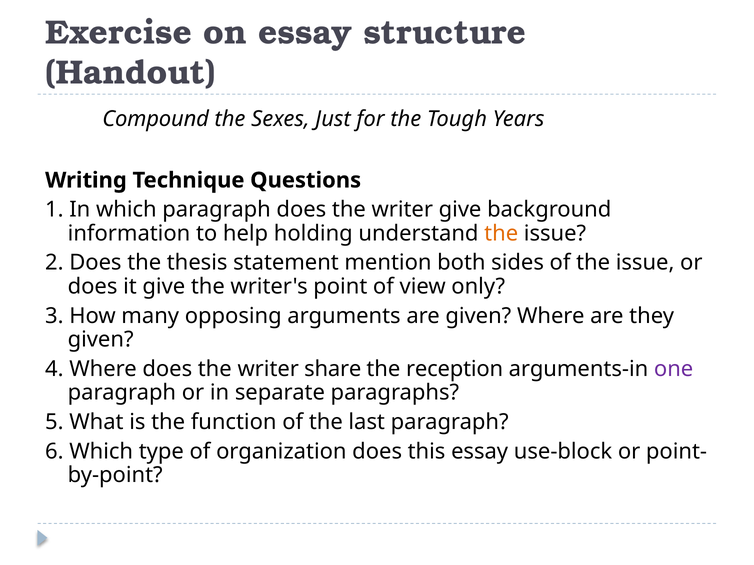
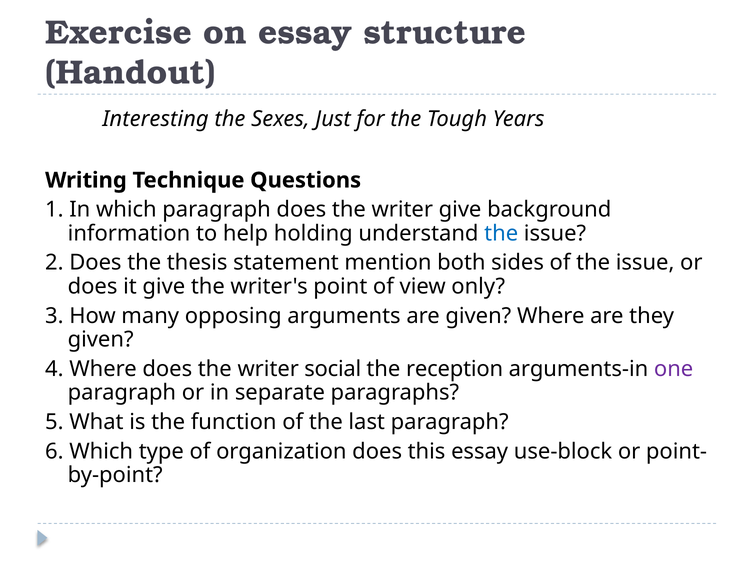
Compound: Compound -> Interesting (155, 119)
the colour: orange -> blue (501, 234)
share: share -> social (333, 369)
